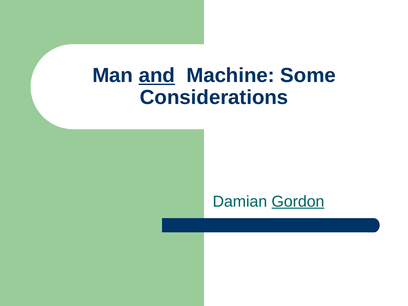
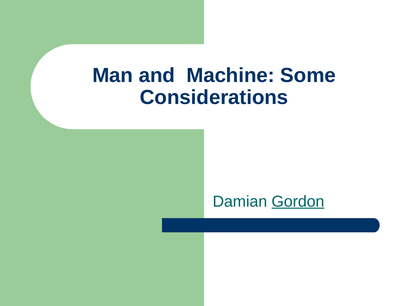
and underline: present -> none (157, 76)
